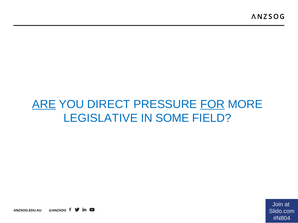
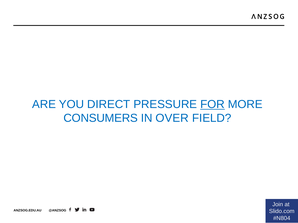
ARE underline: present -> none (44, 105)
LEGISLATIVE: LEGISLATIVE -> CONSUMERS (101, 118)
SOME: SOME -> OVER (172, 118)
